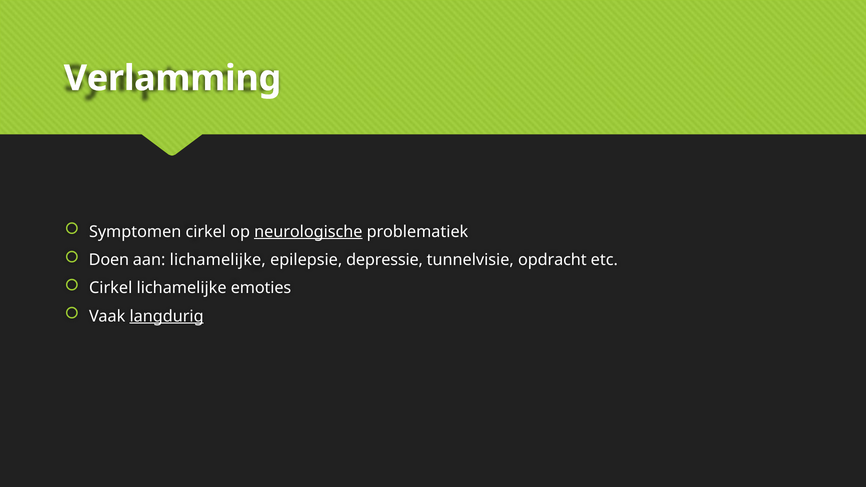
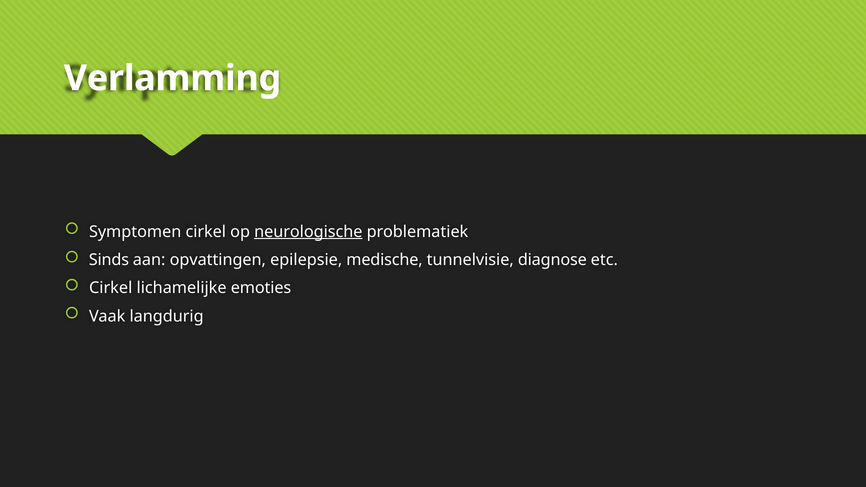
Doen: Doen -> Sinds (109, 260)
aan lichamelijke: lichamelijke -> opvattingen (218, 260)
depressie: depressie -> medische (385, 260)
opdracht: opdracht -> diagnose (552, 260)
langdurig underline: present -> none (167, 316)
